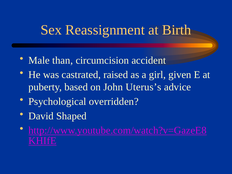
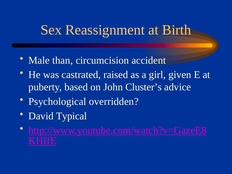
Uterus’s: Uterus’s -> Cluster’s (144, 87)
Shaped: Shaped -> Typical (71, 116)
